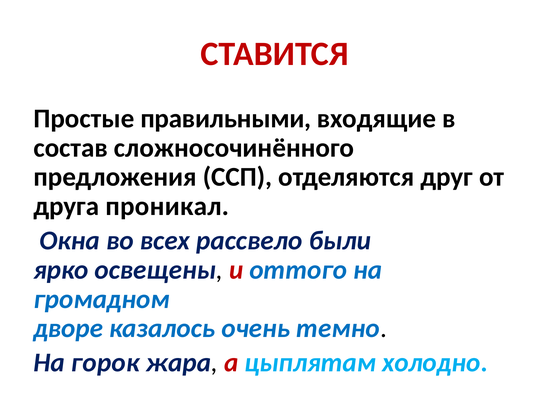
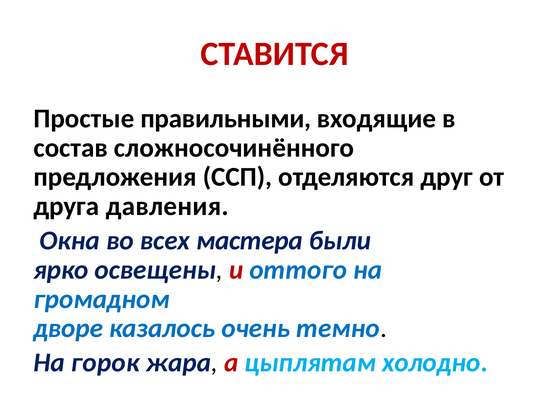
проникал: проникал -> давления (167, 206)
рассвело: рассвело -> мастера (249, 240)
